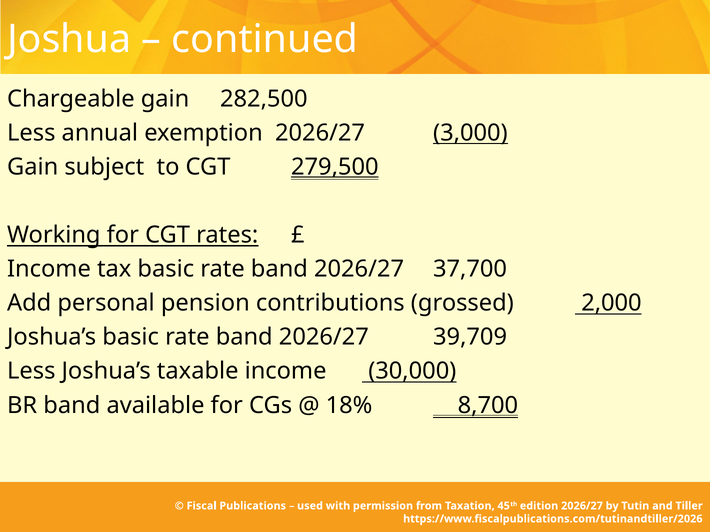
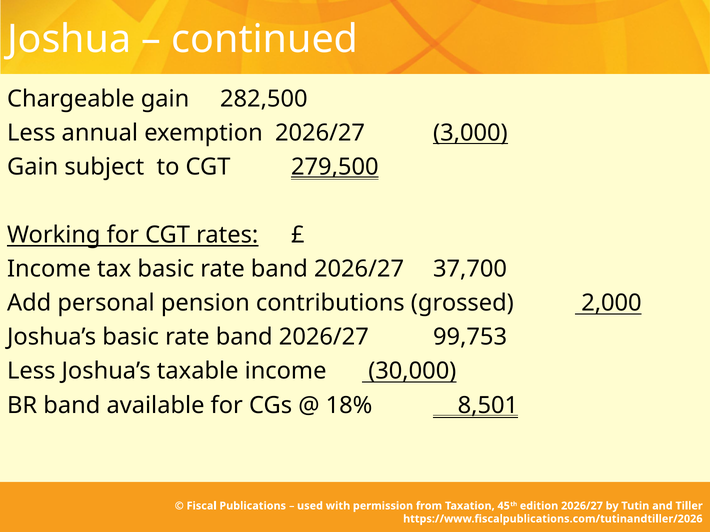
39,709: 39,709 -> 99,753 (470, 337)
8,700: 8,700 -> 8,501 (488, 406)
